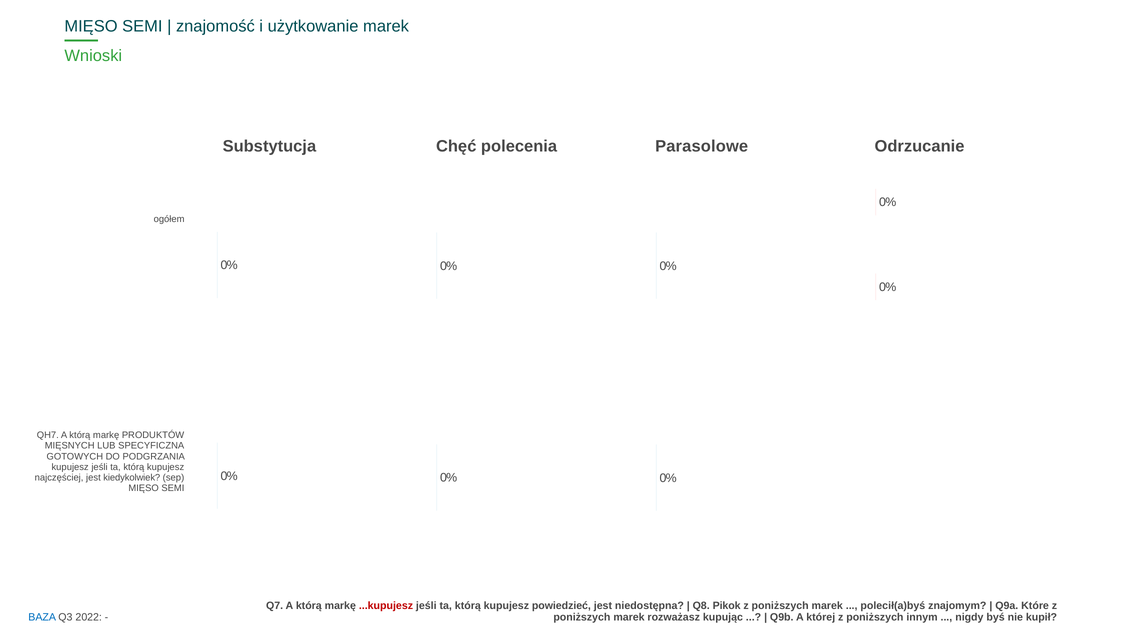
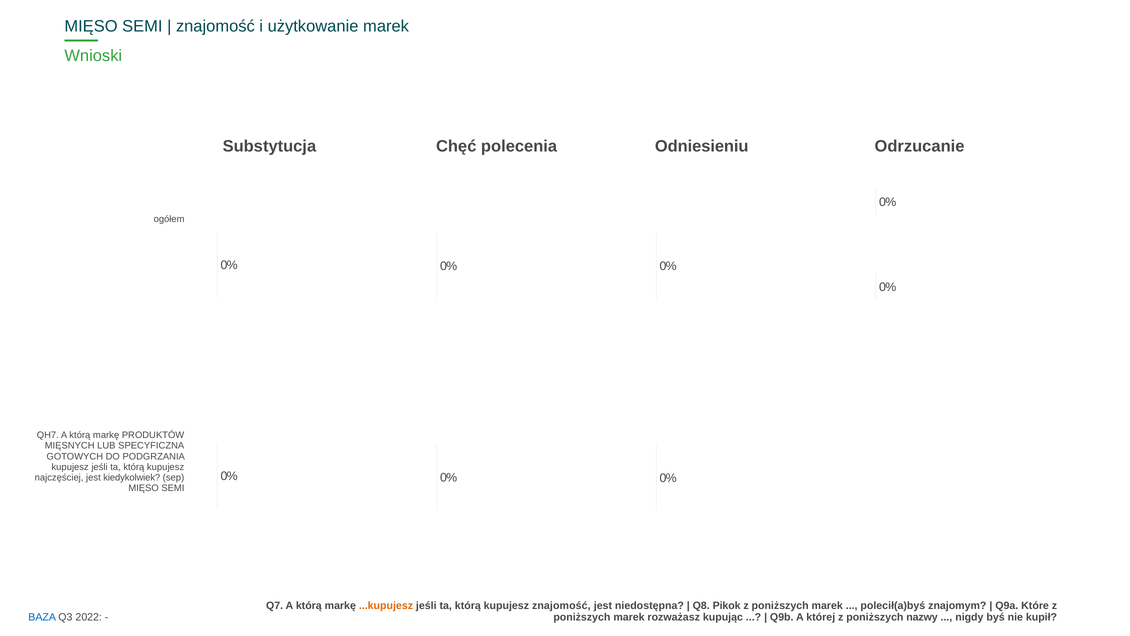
Parasolowe: Parasolowe -> Odniesieniu (702, 146)
...kupujesz colour: red -> orange (386, 606)
kupujesz powiedzieć: powiedzieć -> znajomość (561, 606)
innym: innym -> nazwy (922, 617)
